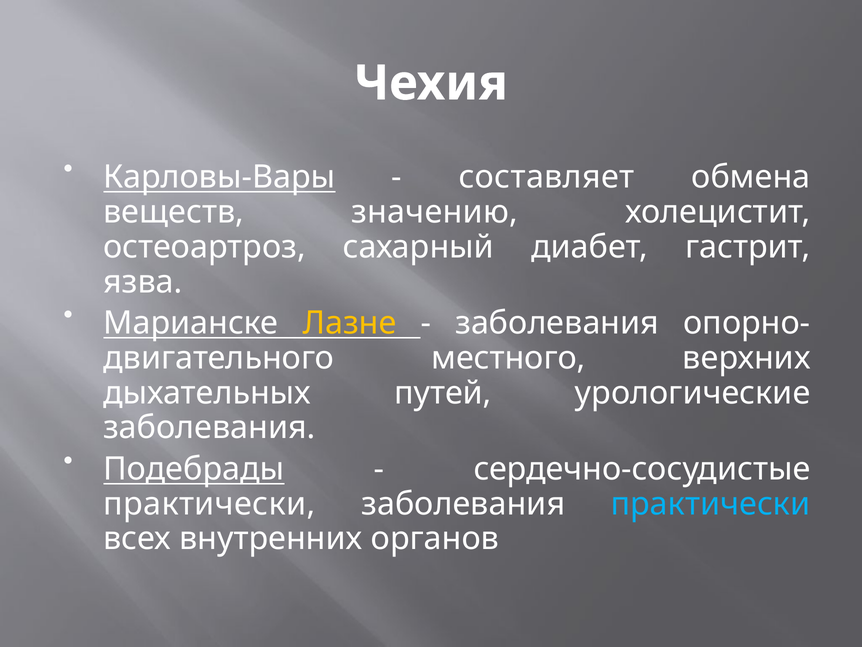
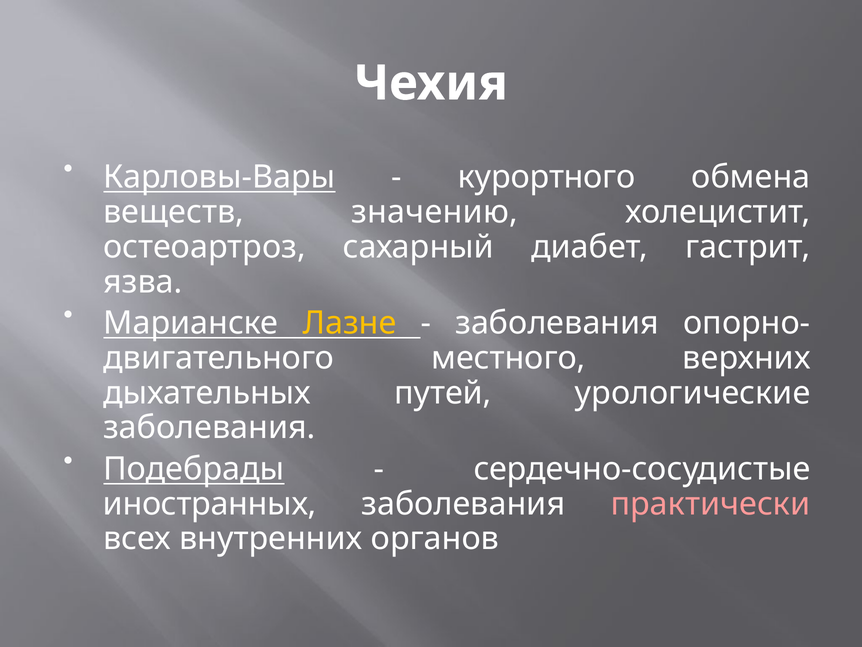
составляет: составляет -> курортного (547, 177)
практически: практически -> иностранных (210, 503)
практически colour: light blue -> pink (710, 503)
